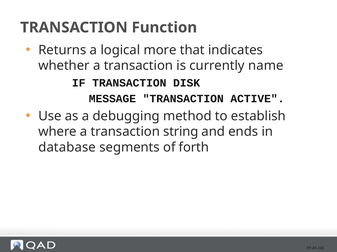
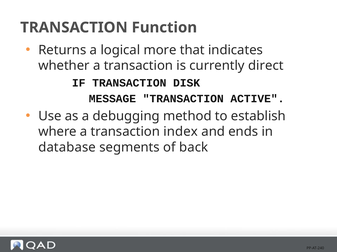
name: name -> direct (266, 66)
string: string -> index (181, 132)
forth: forth -> back (194, 148)
